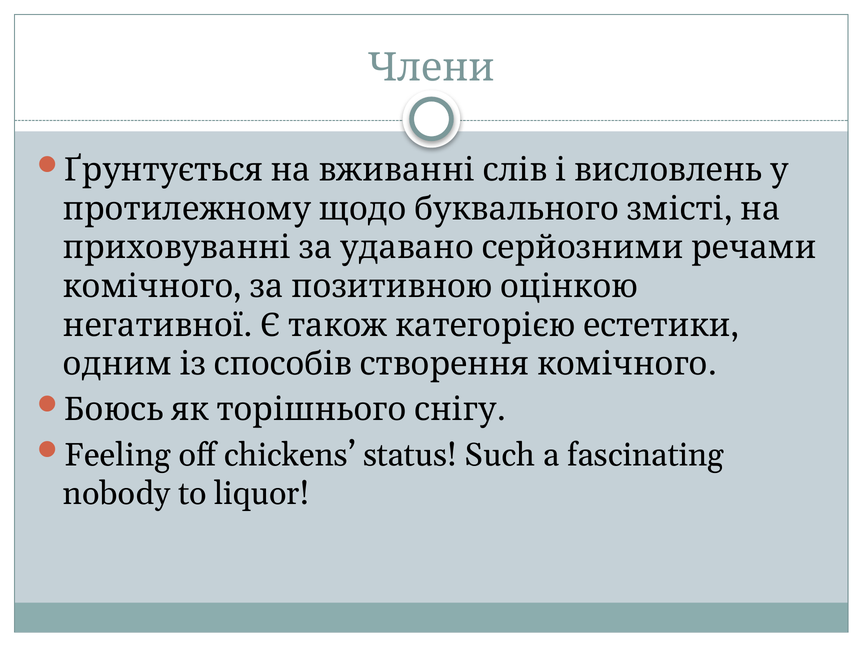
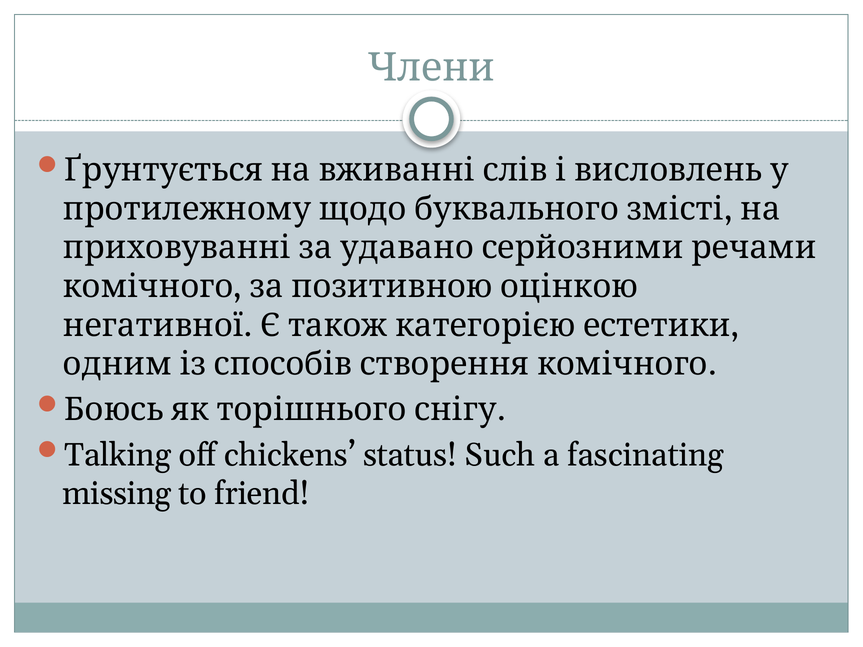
Feeling: Feeling -> Talking (118, 455)
nobody: nobody -> missing (117, 494)
liquor: liquor -> friend (262, 494)
